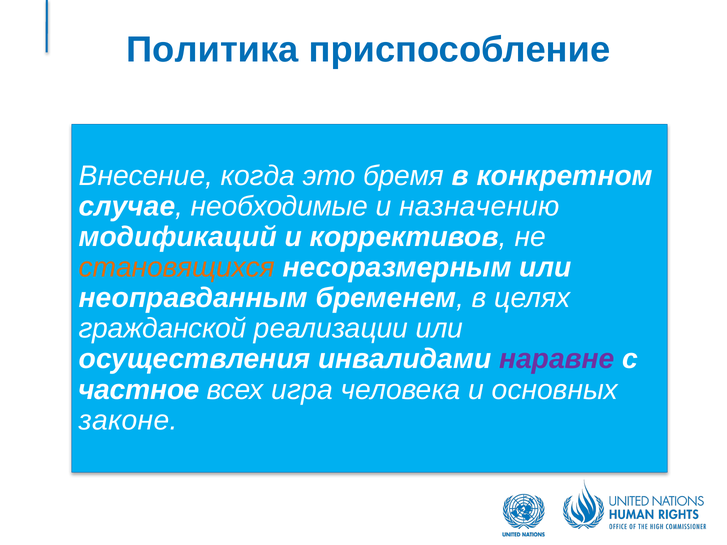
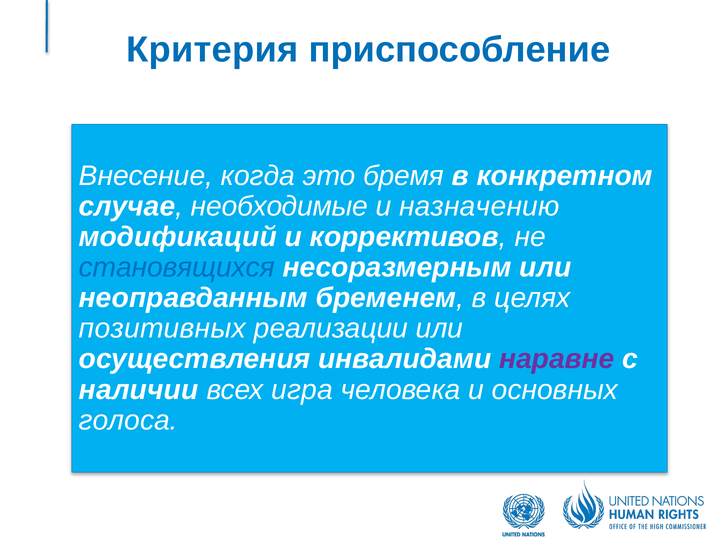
Политика: Политика -> Критерия (212, 50)
становящихся colour: orange -> blue (177, 268)
гражданской: гражданской -> позитивных (162, 329)
частное: частное -> наличии (139, 390)
законе: законе -> голоса (128, 420)
